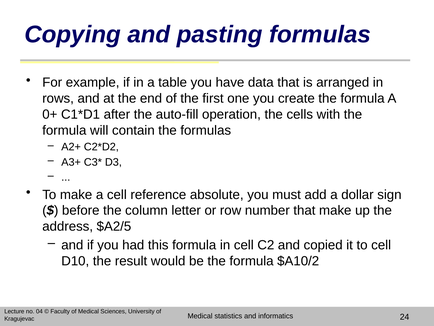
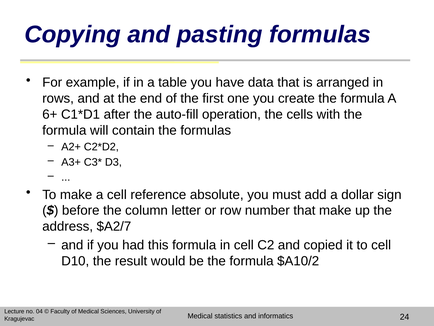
0+: 0+ -> 6+ (50, 114)
$A2/5: $A2/5 -> $A2/7 (114, 226)
